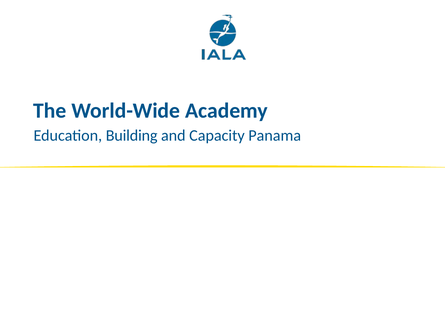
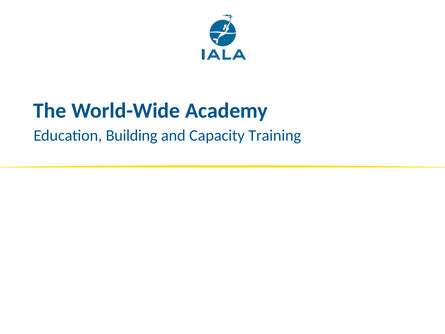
Panama: Panama -> Training (275, 135)
